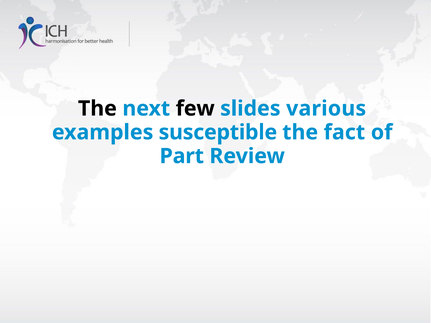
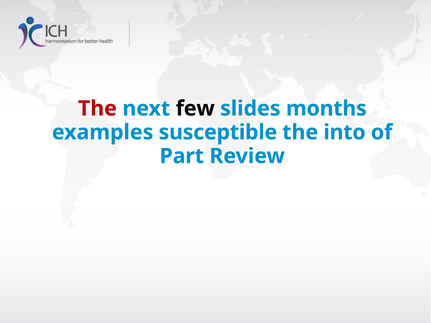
The colour: black -> red (97, 109)
various: various -> months (326, 109)
fact: fact -> into (345, 132)
